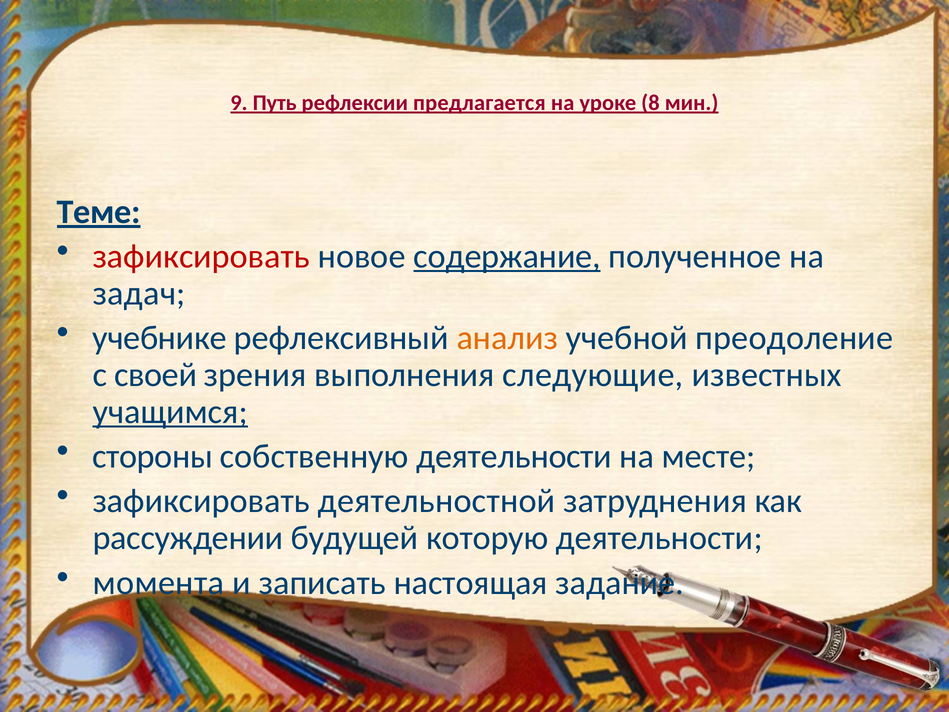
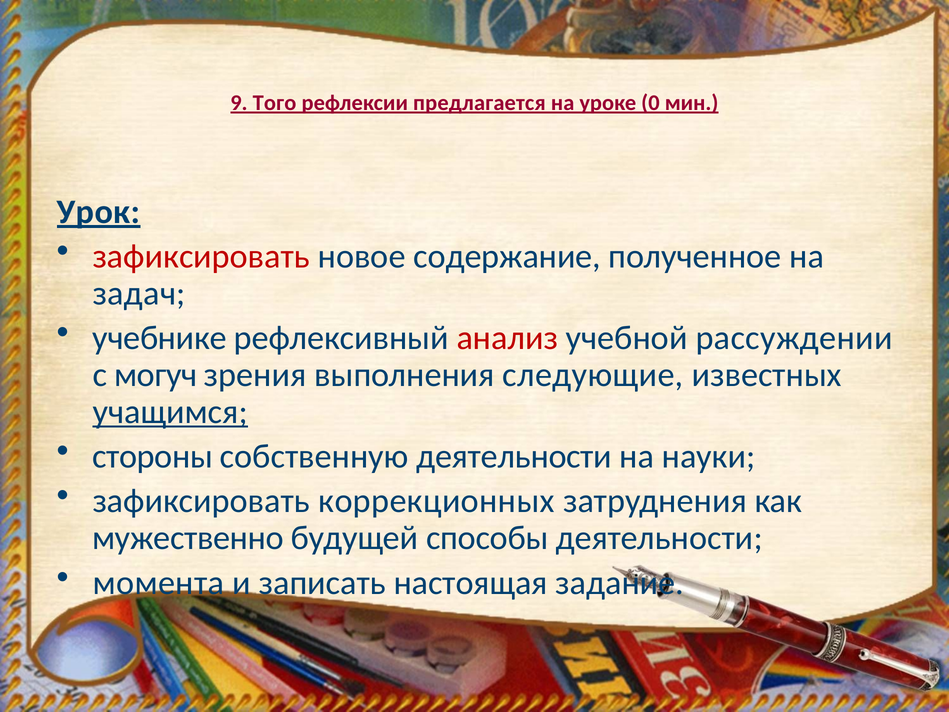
Путь: Путь -> Того (275, 103)
8: 8 -> 0 (650, 103)
Теме: Теме -> Урок (98, 212)
содержание underline: present -> none (507, 256)
анализ colour: orange -> red (507, 338)
преодоление: преодоление -> рассуждении (794, 338)
своей: своей -> могуч (156, 375)
месте: месте -> науки (709, 456)
деятельностной: деятельностной -> коррекционных (436, 501)
рассуждении: рассуждении -> мужественно (188, 538)
которую: которую -> способы (487, 538)
